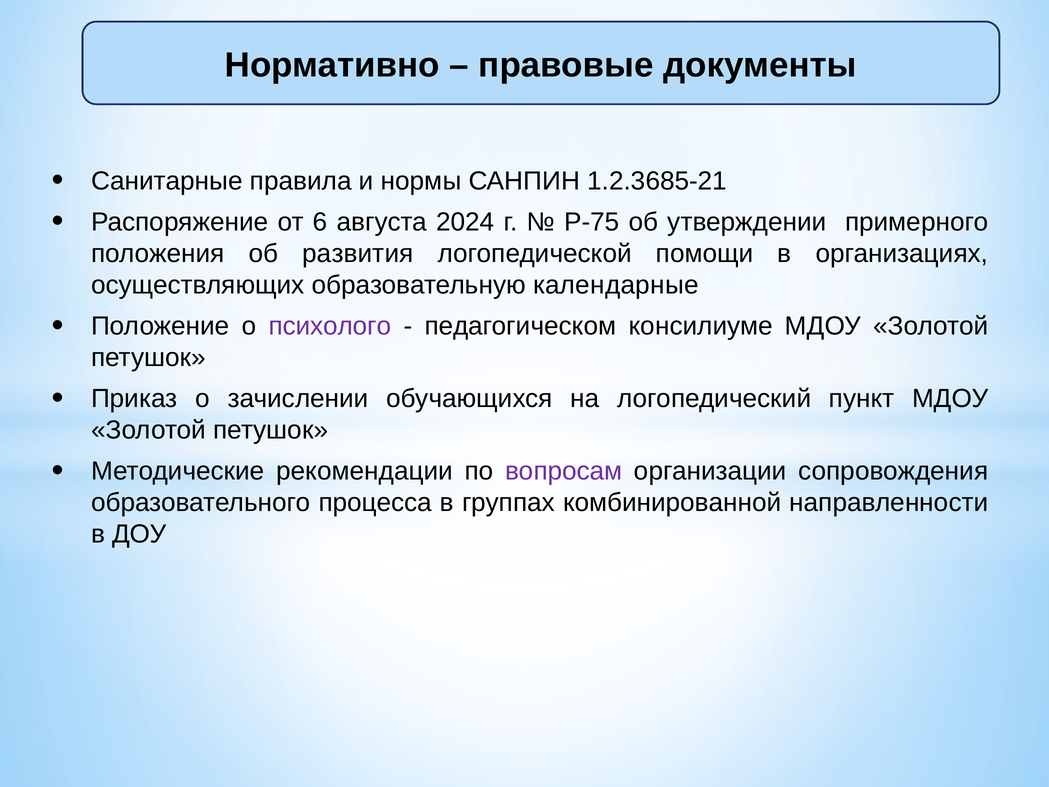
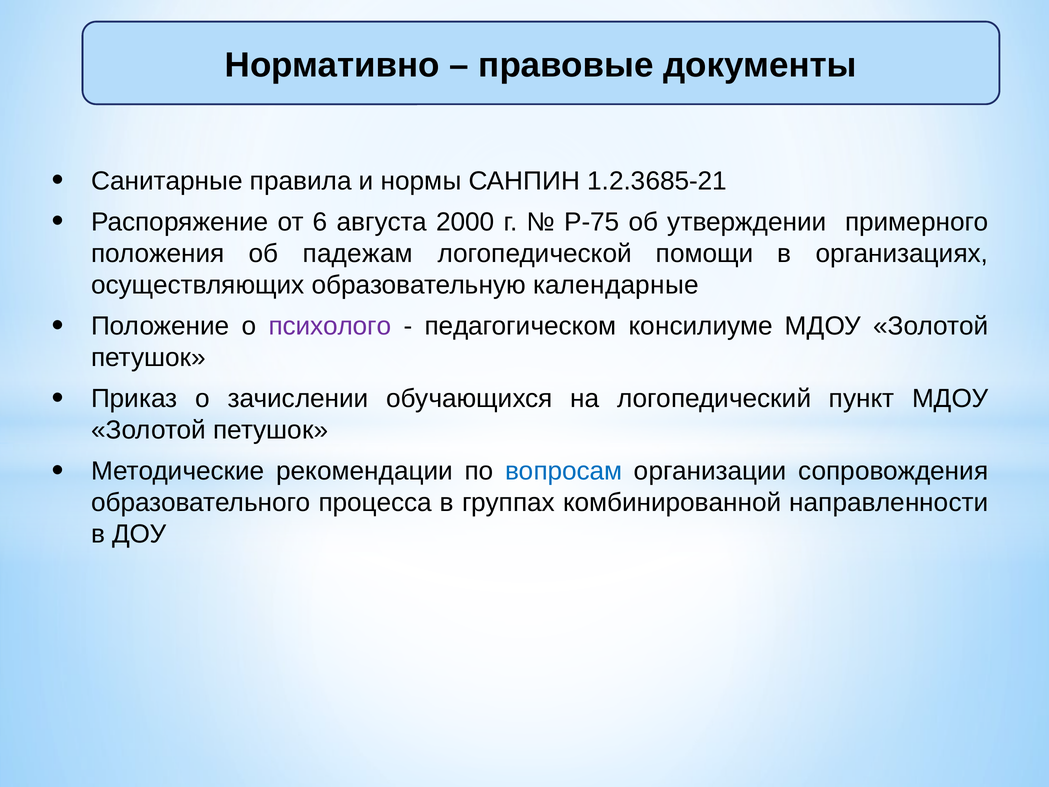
2024: 2024 -> 2000 (465, 222)
развития: развития -> падежам (358, 253)
вопросам colour: purple -> blue (564, 471)
